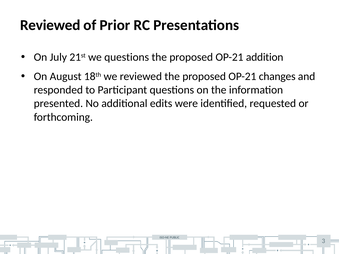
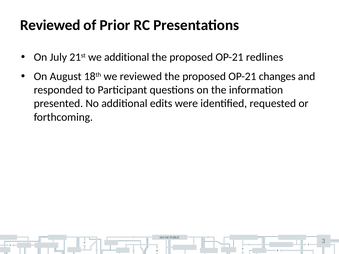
we questions: questions -> additional (127, 57)
addition: addition -> redlines (265, 57)
